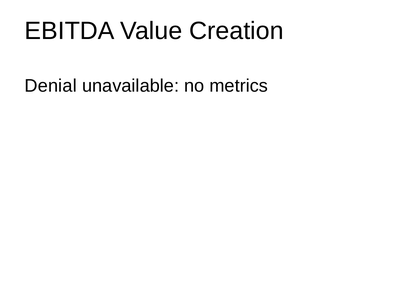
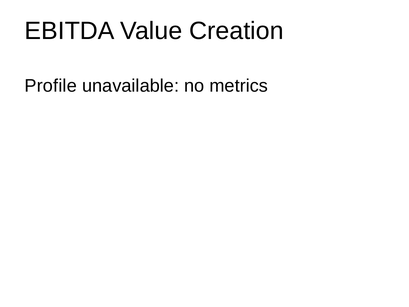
Denial: Denial -> Profile (51, 86)
